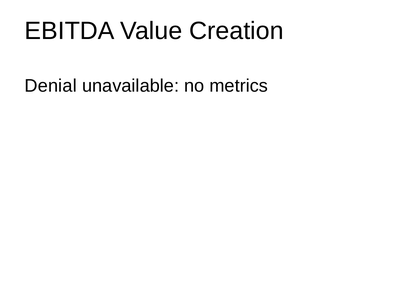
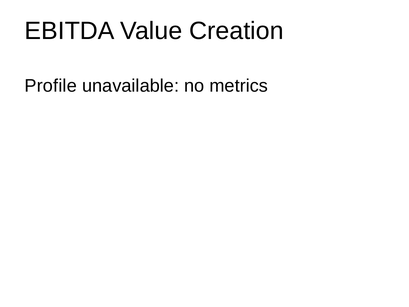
Denial: Denial -> Profile (51, 86)
